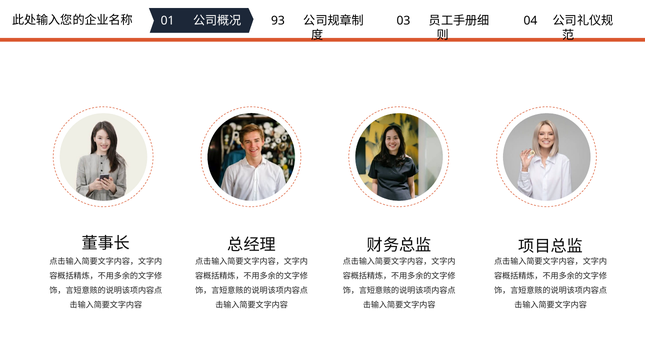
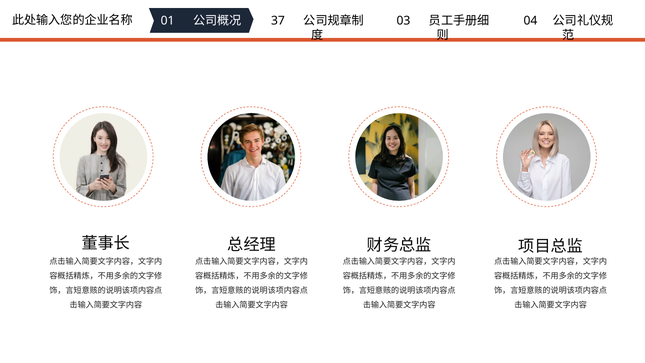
93: 93 -> 37 (278, 21)
